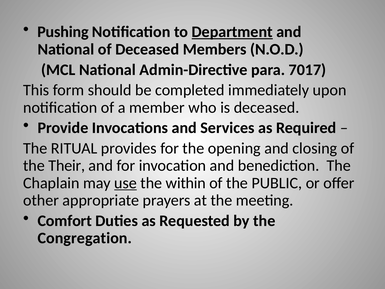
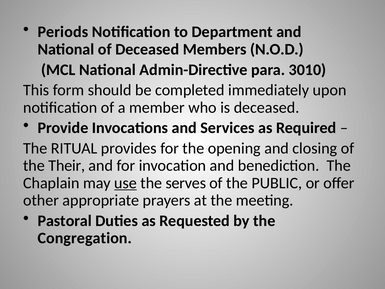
Pushing: Pushing -> Periods (63, 32)
Department underline: present -> none (232, 32)
7017: 7017 -> 3010 (307, 70)
within: within -> serves (186, 183)
Comfort: Comfort -> Pastoral (65, 221)
